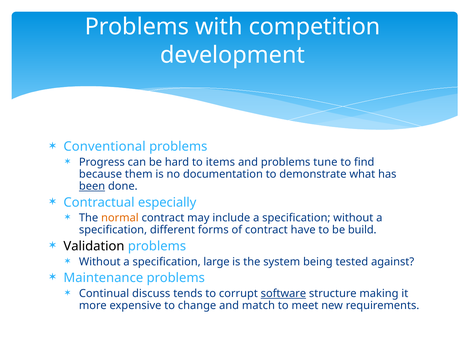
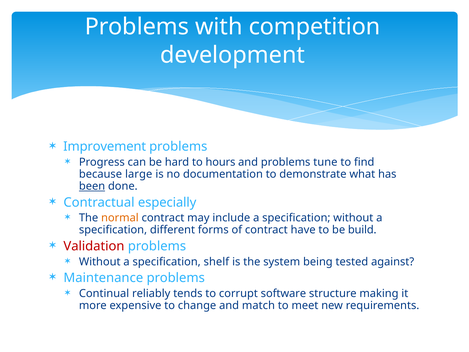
Conventional: Conventional -> Improvement (105, 147)
items: items -> hours (220, 162)
them: them -> large (139, 174)
Validation colour: black -> red (94, 246)
large: large -> shelf (216, 262)
discuss: discuss -> reliably (151, 293)
software underline: present -> none (283, 293)
